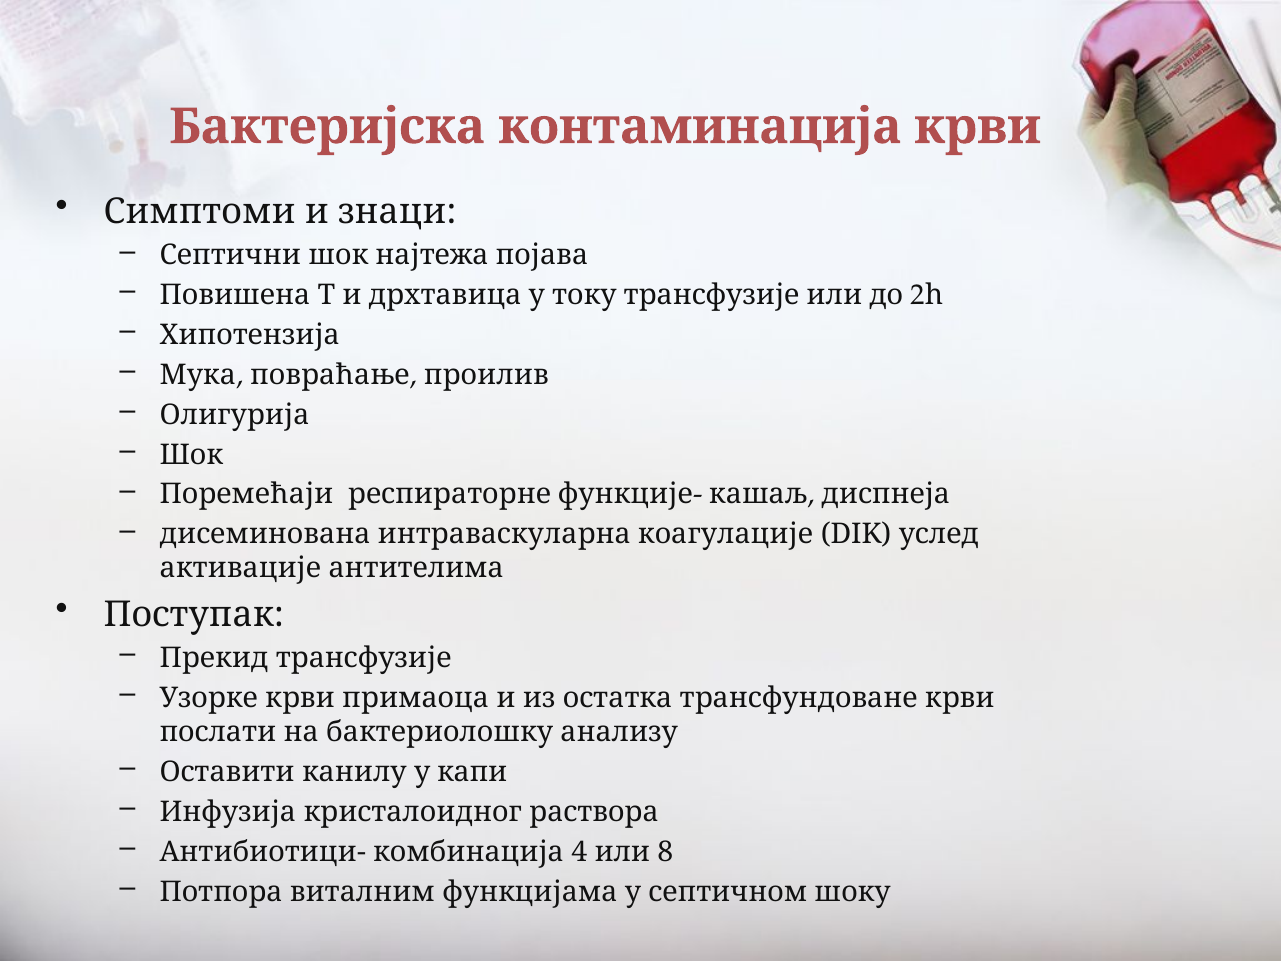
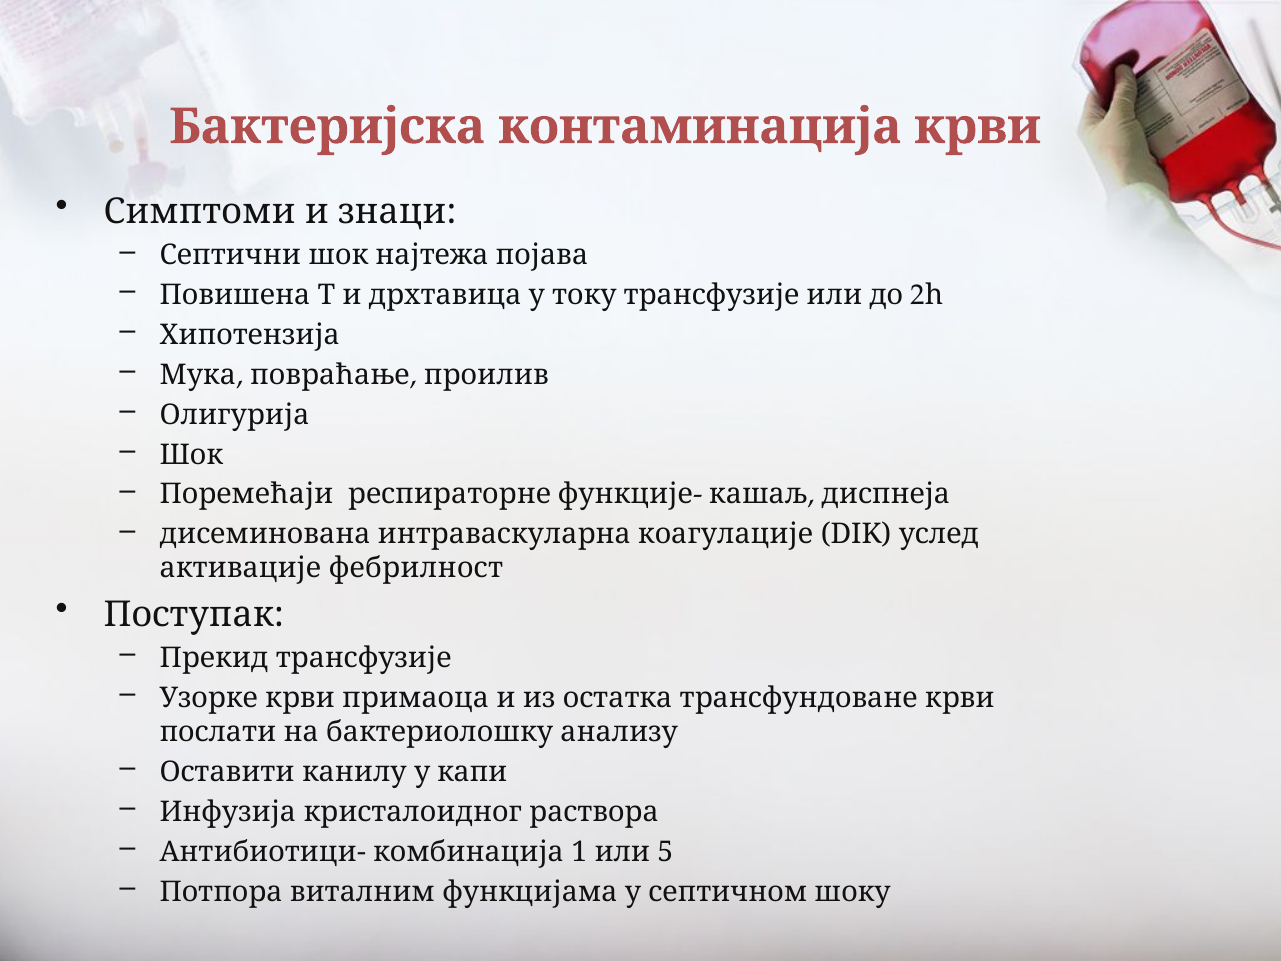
антителима: антителима -> фебрилност (416, 568)
4: 4 -> 1 (579, 852)
8: 8 -> 5 (665, 852)
